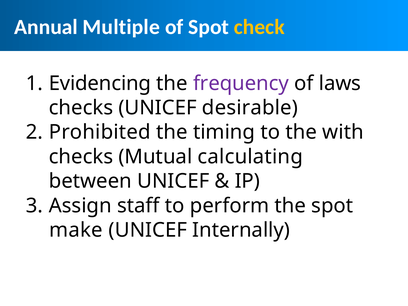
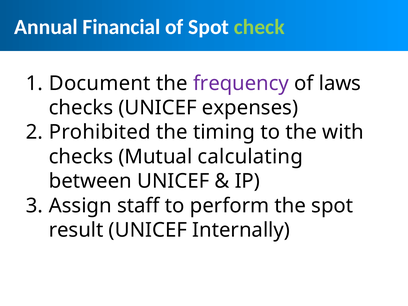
Multiple: Multiple -> Financial (121, 27)
check colour: yellow -> light green (259, 27)
Evidencing: Evidencing -> Document (100, 83)
desirable: desirable -> expenses (250, 108)
make: make -> result (76, 230)
